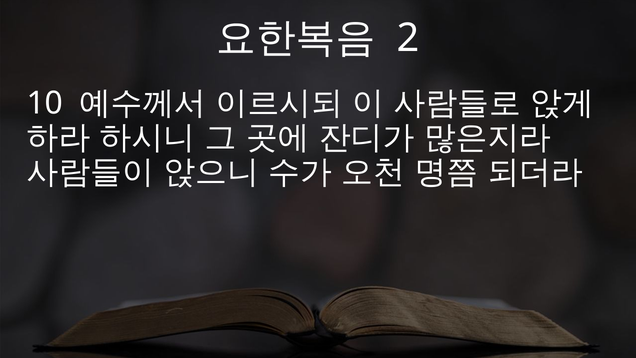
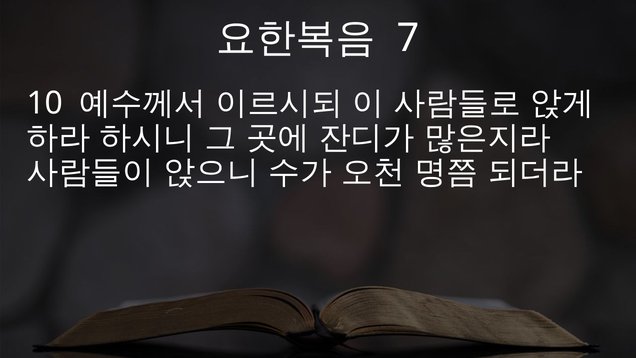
2: 2 -> 7 (408, 38)
